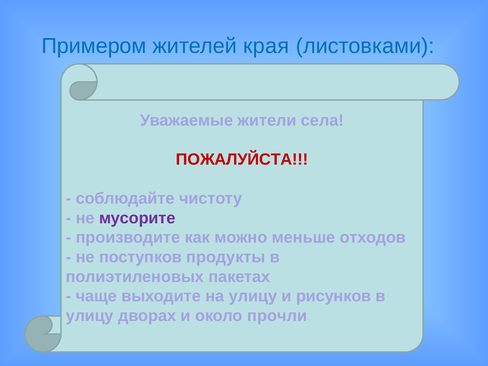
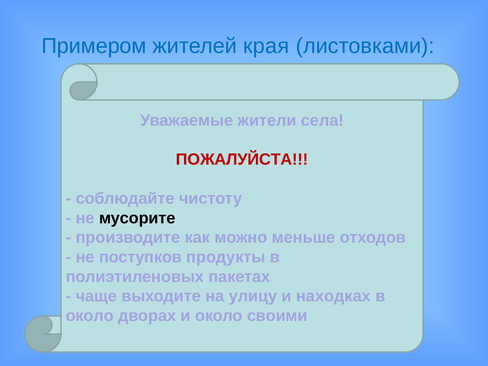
мусорите colour: purple -> black (137, 218)
рисунков: рисунков -> находках (334, 296)
улицу: улицу -> около (90, 316)
прочли: прочли -> своими (277, 316)
